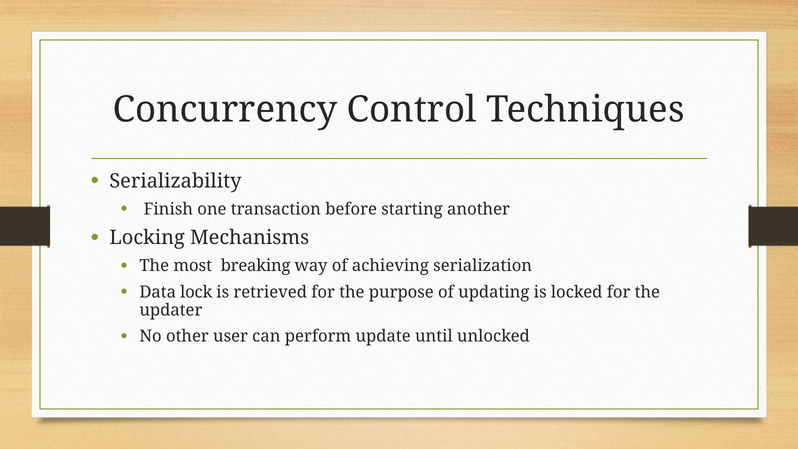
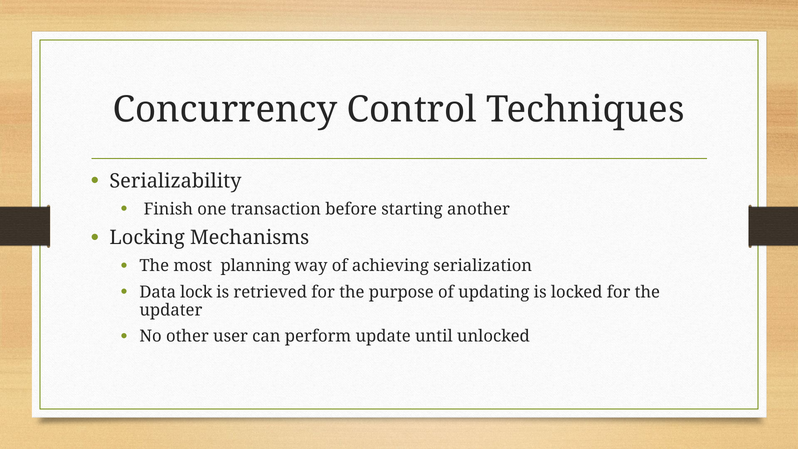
breaking: breaking -> planning (256, 266)
